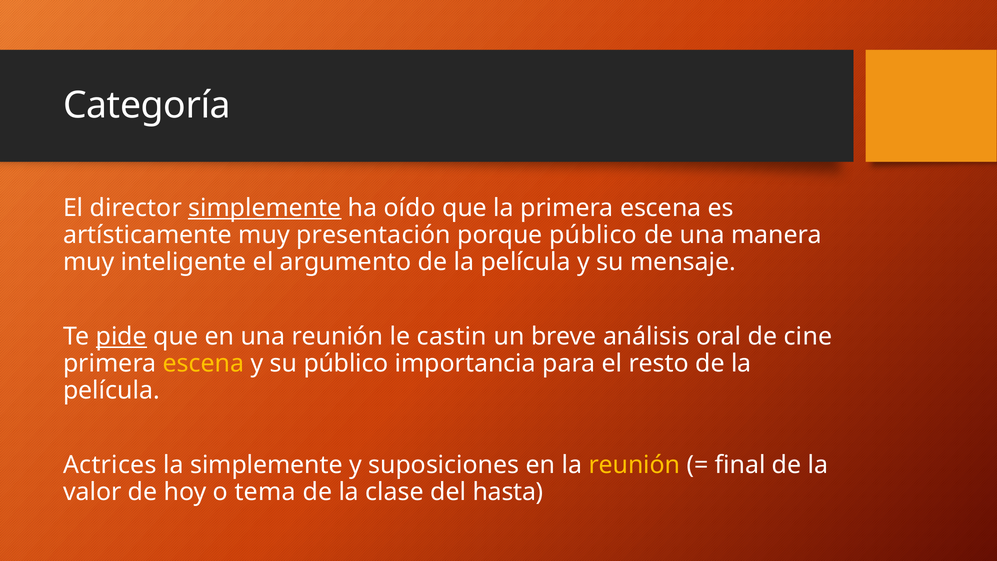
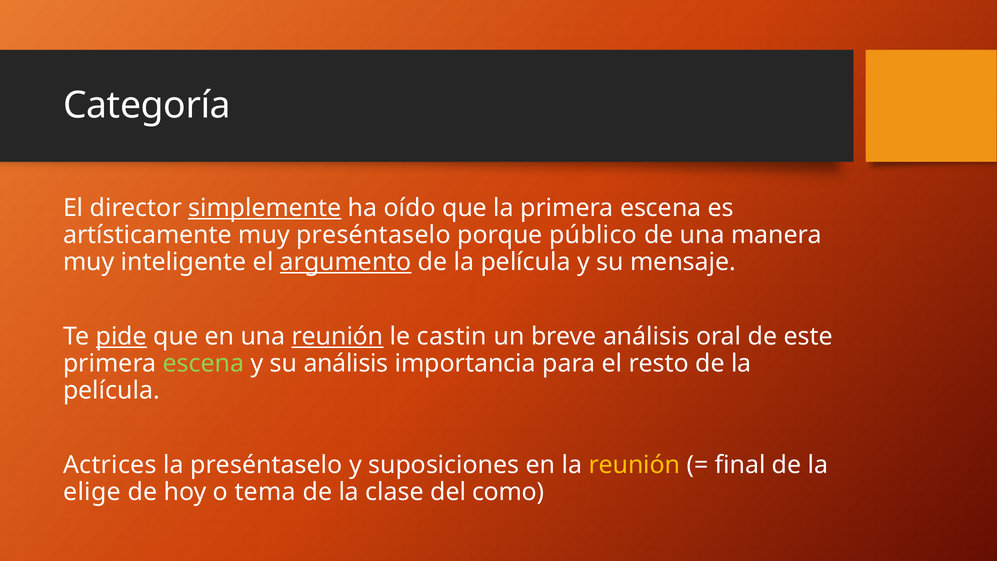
muy presentación: presentación -> preséntaselo (374, 235)
argumento underline: none -> present (346, 262)
reunión underline: none -> present (338, 337)
cine: cine -> este (808, 337)
escena colour: yellow -> light green (203, 363)
su público: público -> análisis (346, 363)
la simplemente: simplemente -> preséntaselo (266, 465)
valor: valor -> elige (92, 492)
hasta: hasta -> como (508, 492)
